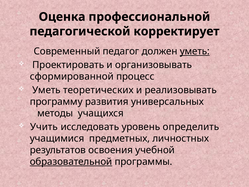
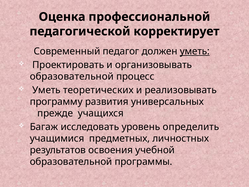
сформированной: сформированной -> образовательной (72, 76)
методы: методы -> прежде (55, 113)
Учить: Учить -> Багаж (44, 127)
образовательной underline: present -> none (71, 161)
